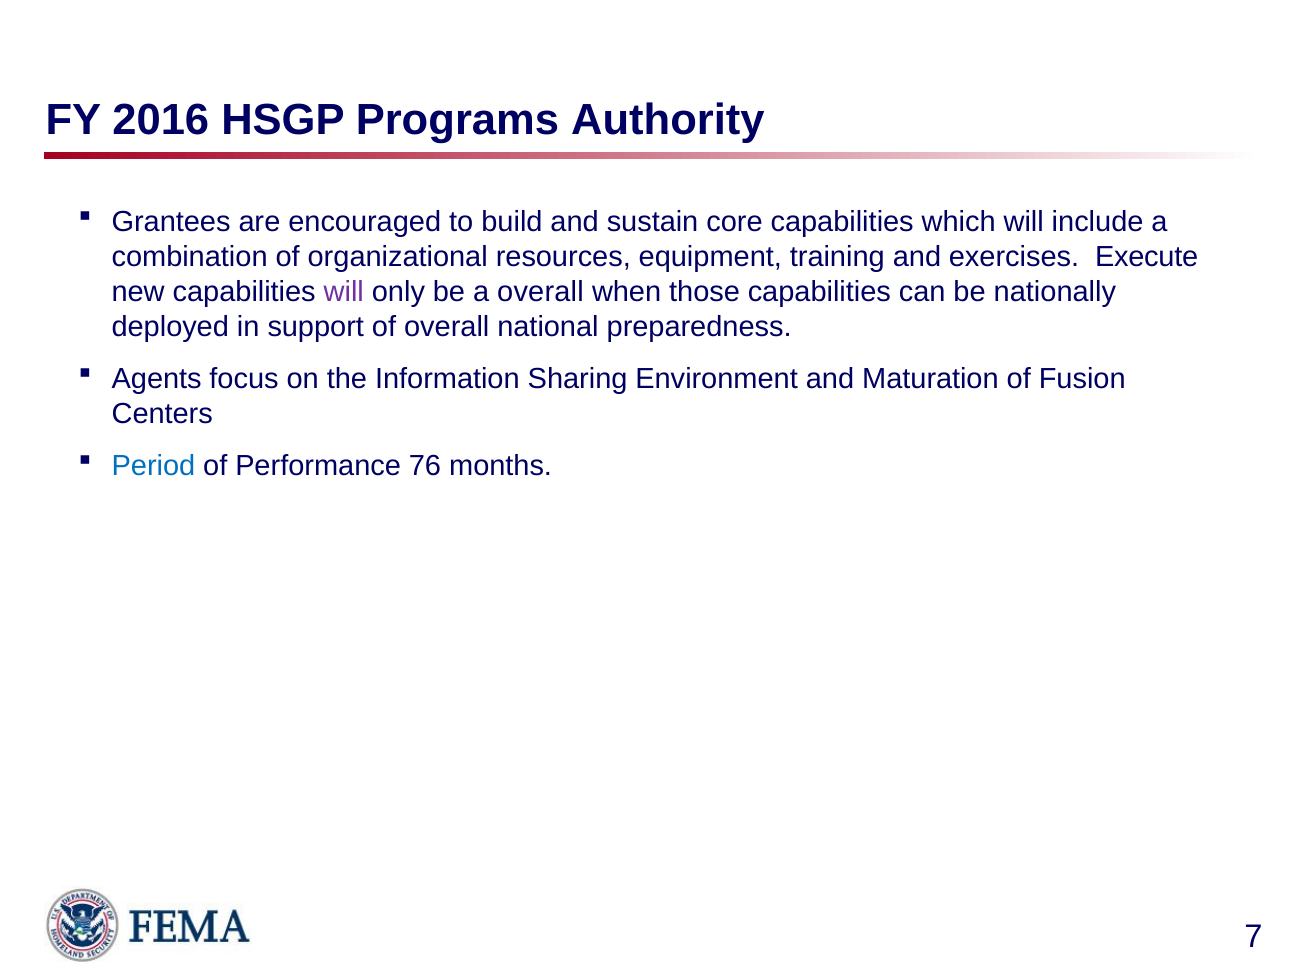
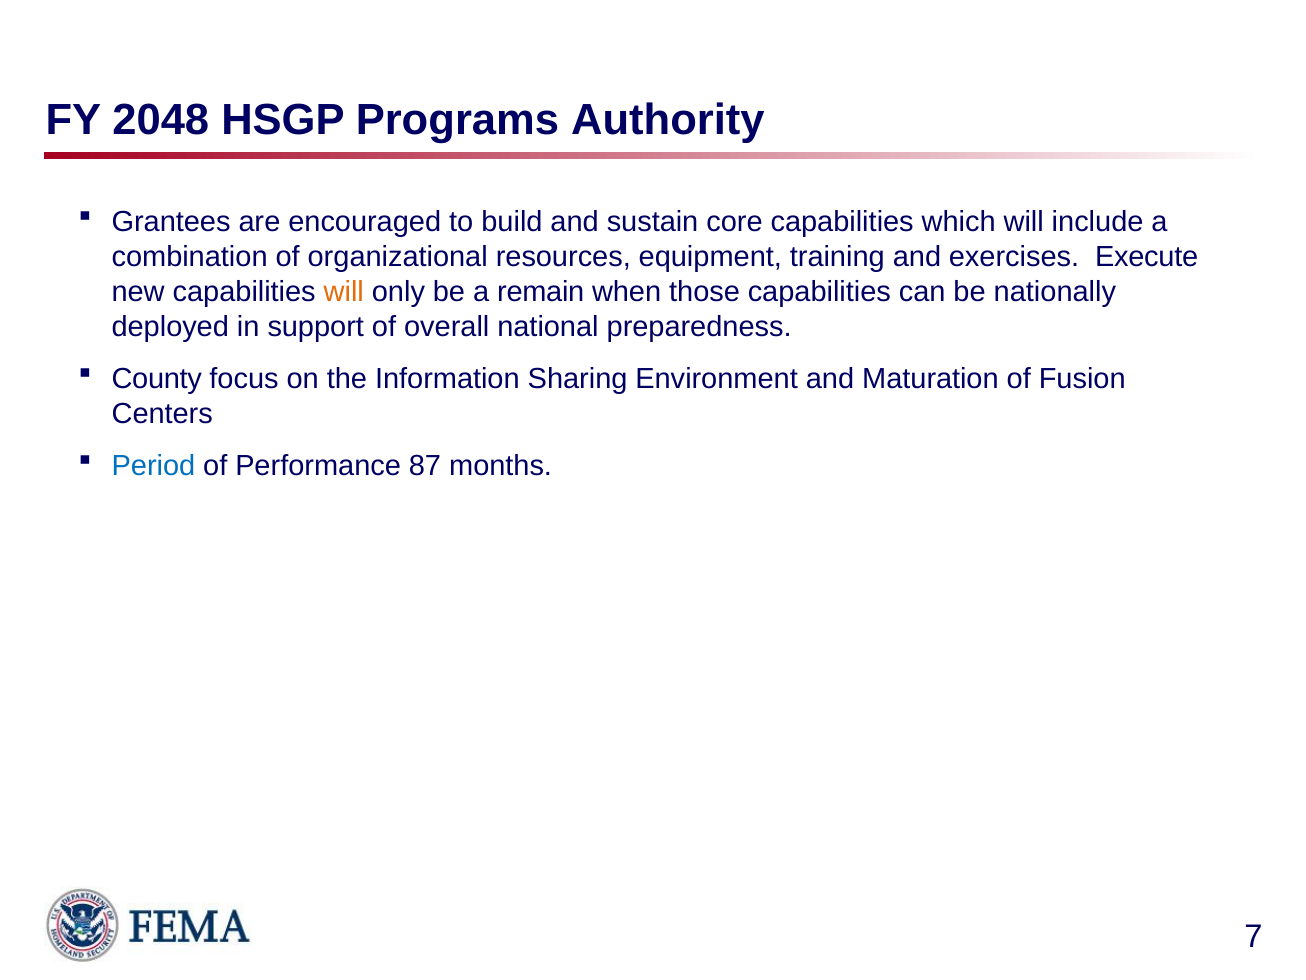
2016: 2016 -> 2048 (161, 120)
will colour: purple -> orange (344, 291)
a overall: overall -> remain (541, 291)
Agents: Agents -> County (157, 379)
76: 76 -> 87 (425, 466)
